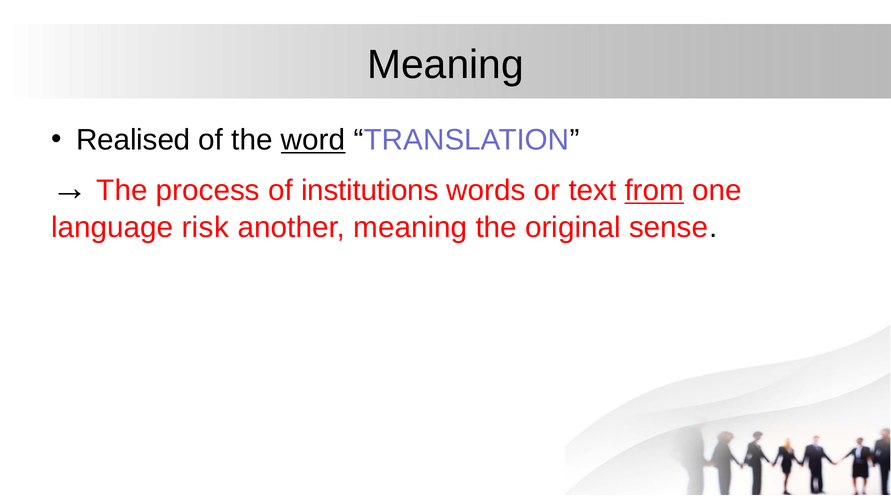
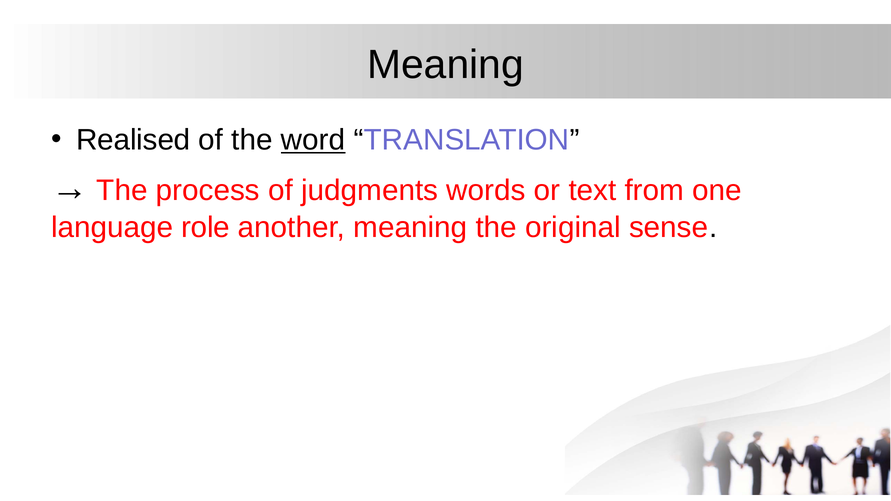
institutions: institutions -> judgments (370, 191)
from underline: present -> none (654, 191)
risk: risk -> role (206, 228)
